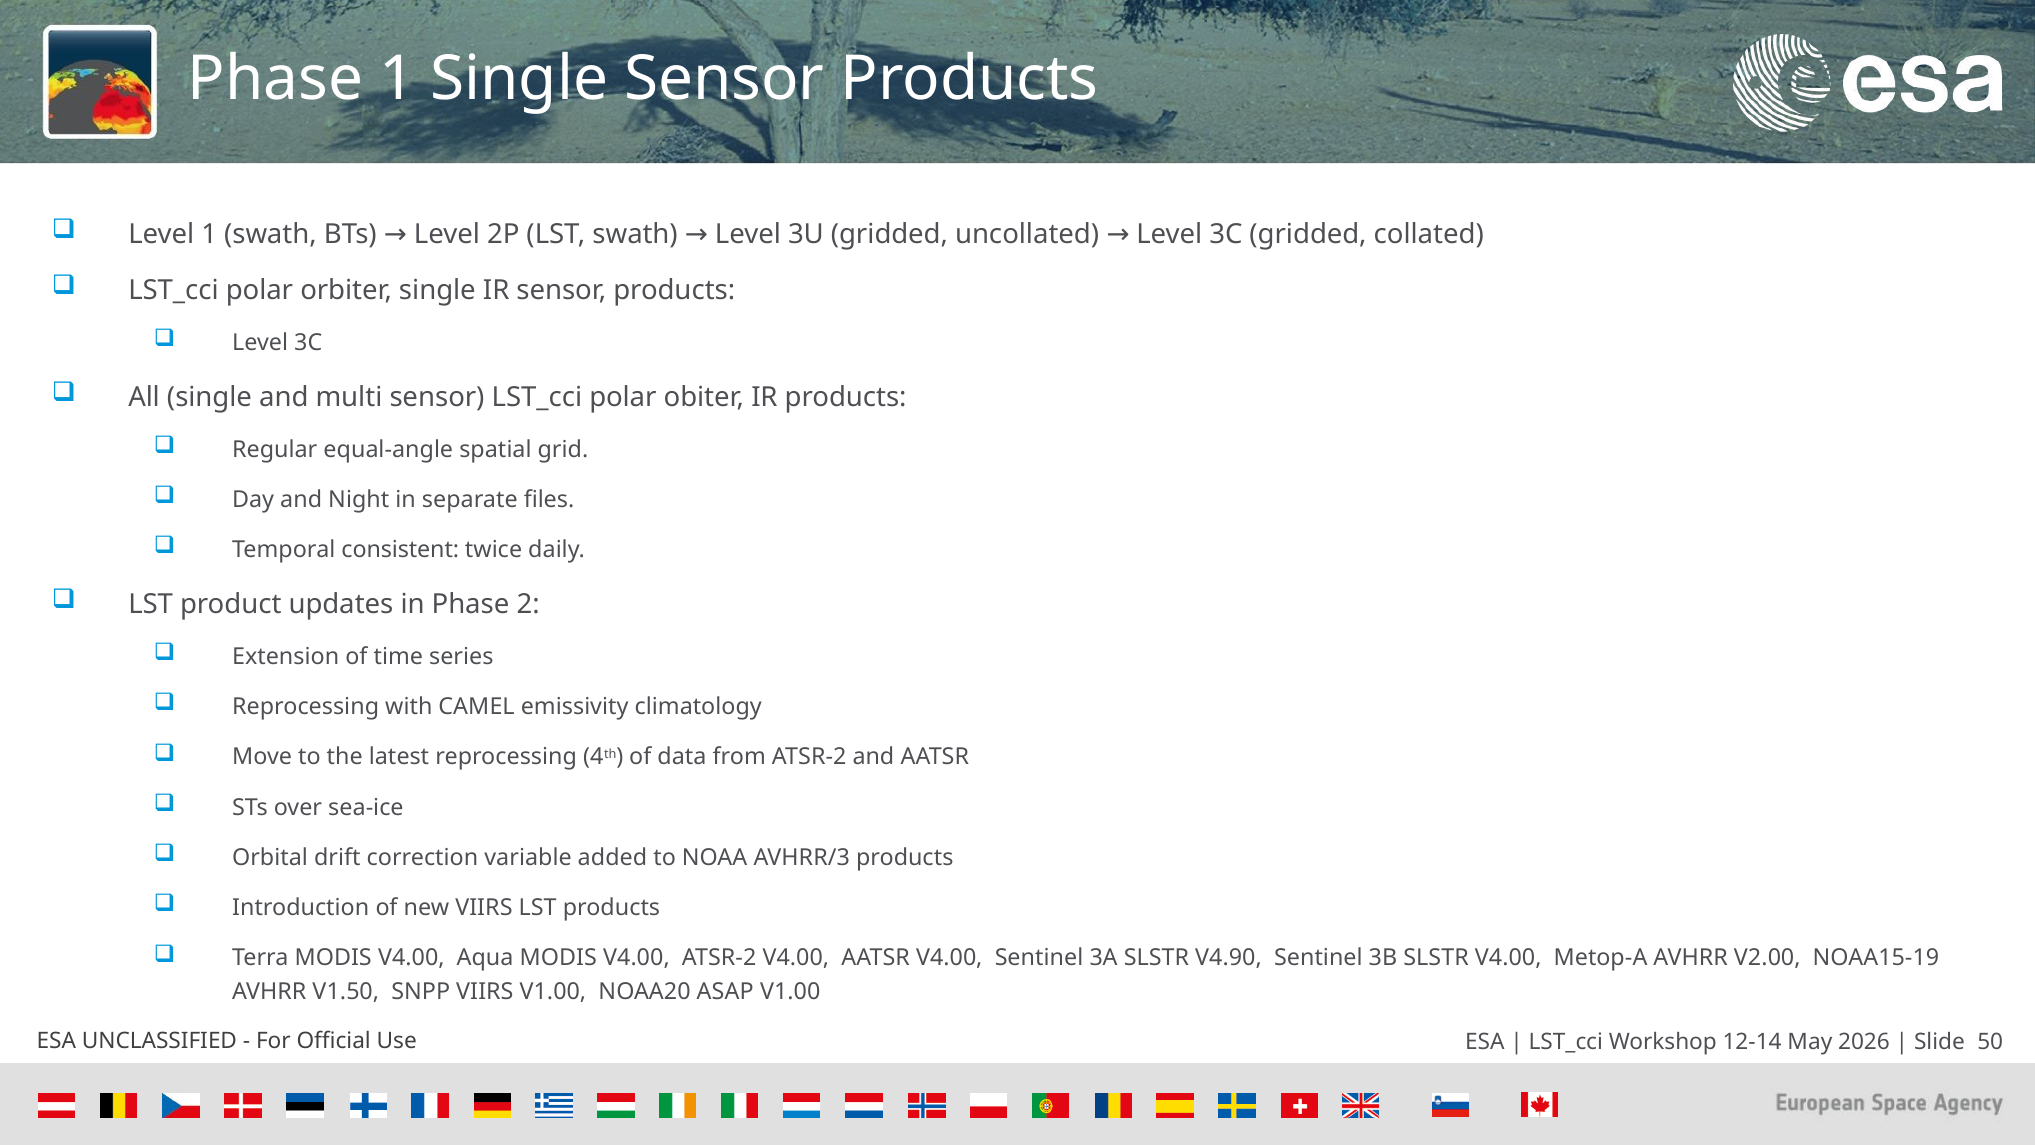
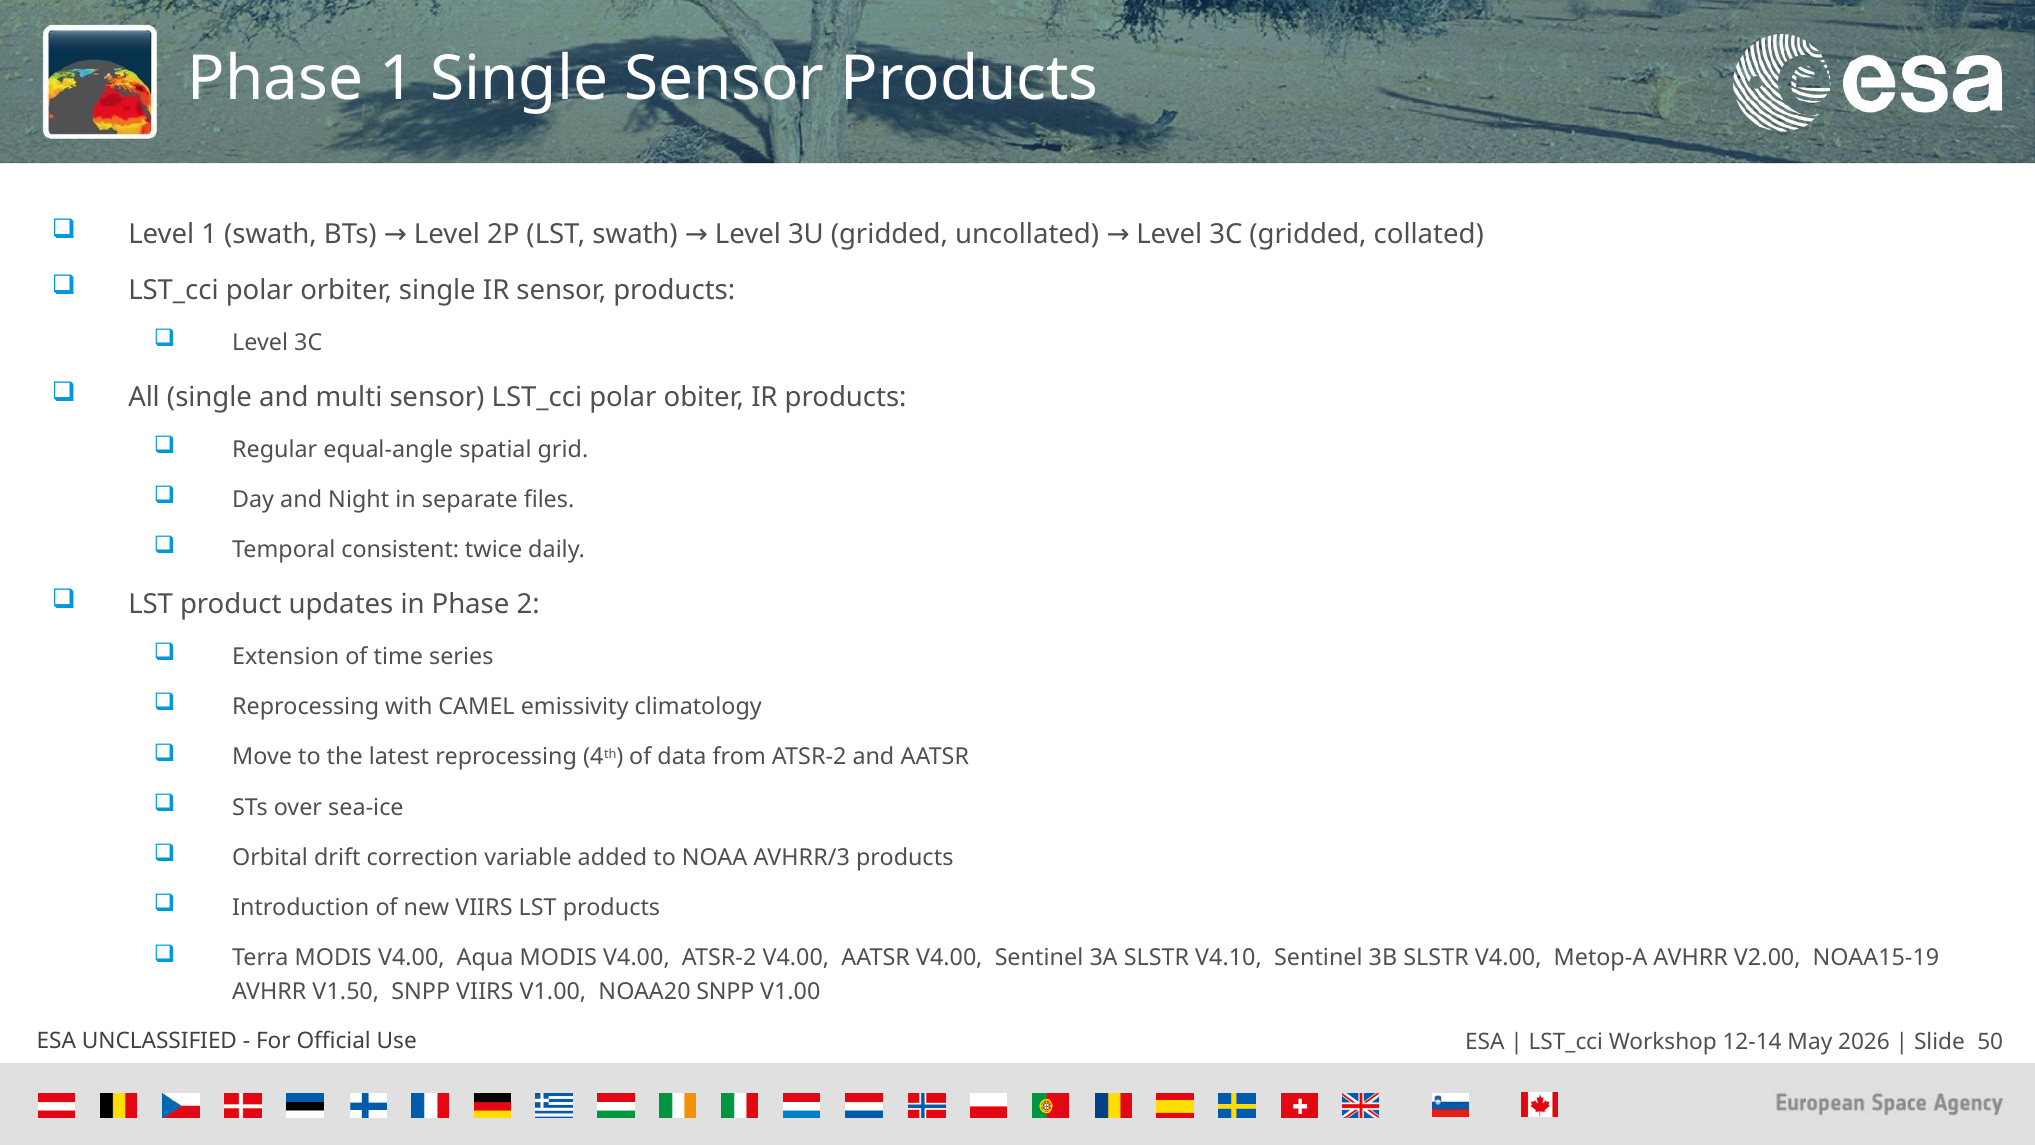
V4.90: V4.90 -> V4.10 (1229, 958)
NOAA20 ASAP: ASAP -> SNPP (725, 991)
